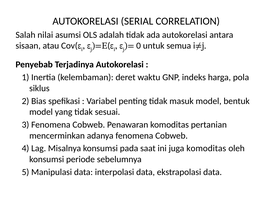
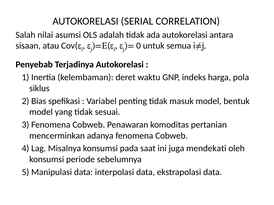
juga komoditas: komoditas -> mendekati (206, 149)
